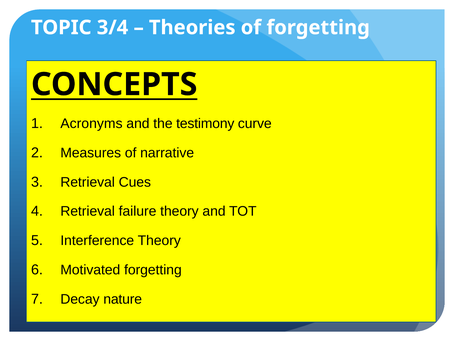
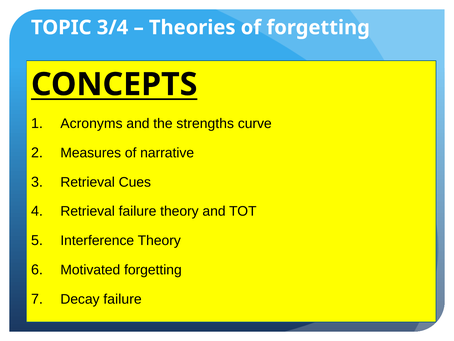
testimony: testimony -> strengths (205, 123)
Decay nature: nature -> failure (123, 299)
